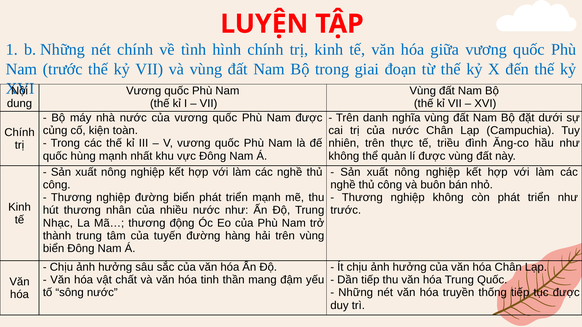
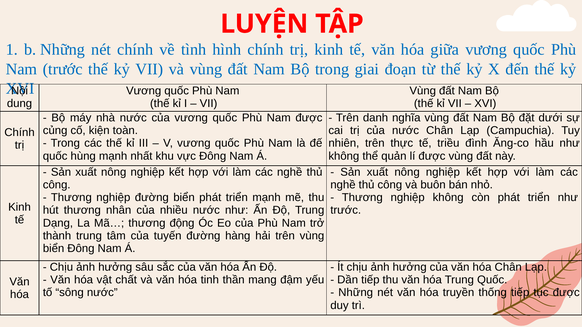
Nhạc: Nhạc -> Dạng (58, 223)
